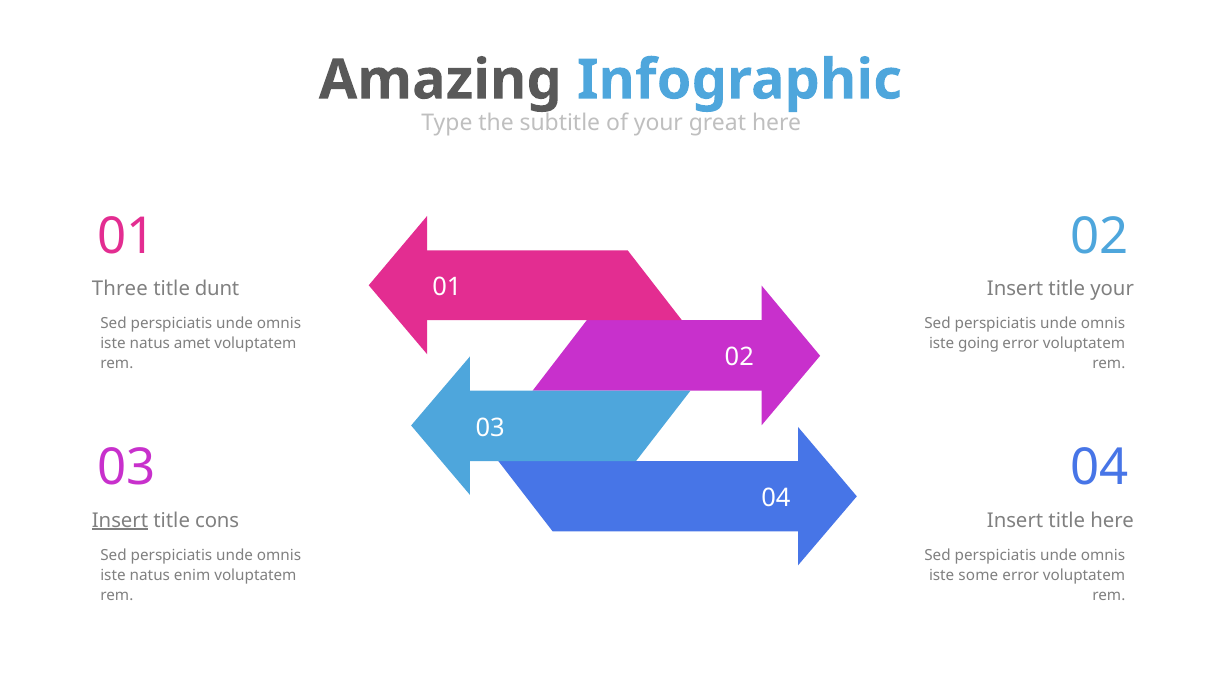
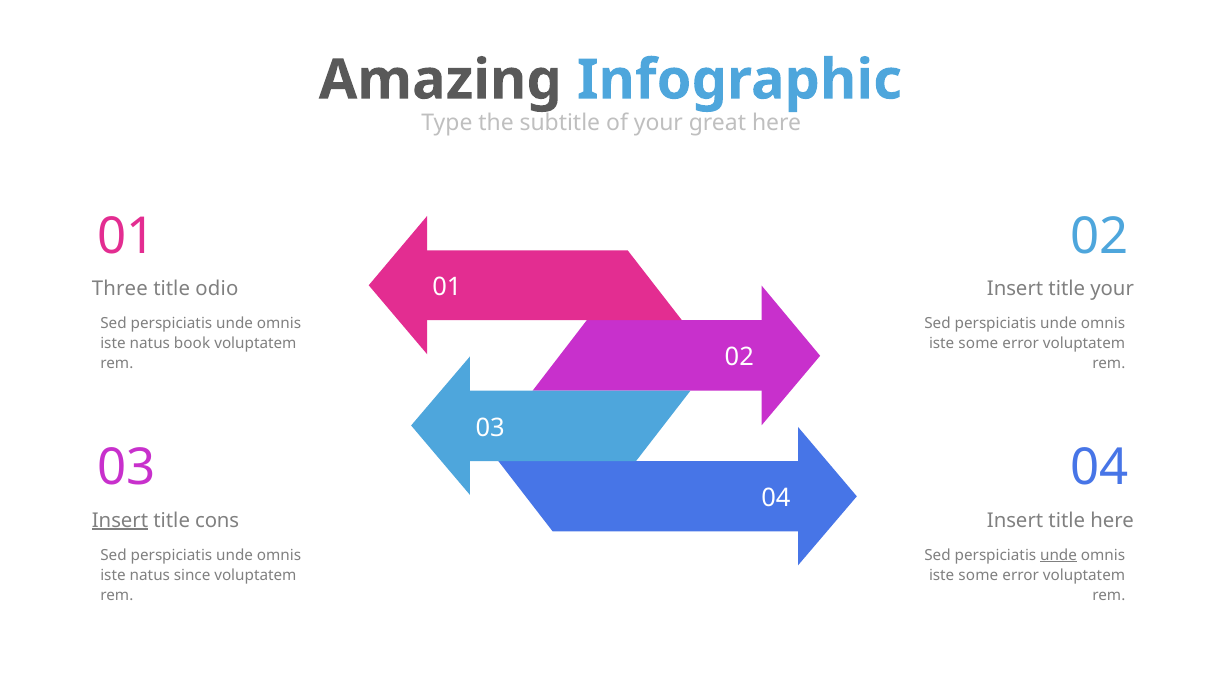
dunt: dunt -> odio (217, 288)
amet: amet -> book (192, 343)
going: going -> some (978, 343)
unde underline: none -> present (1059, 555)
enim: enim -> since (192, 575)
